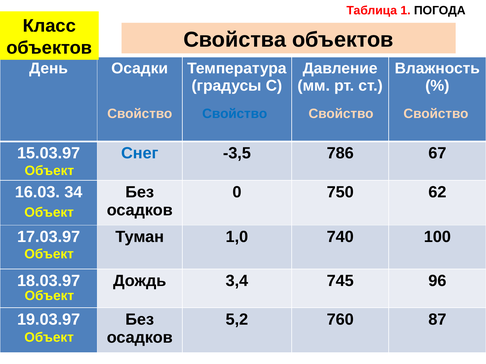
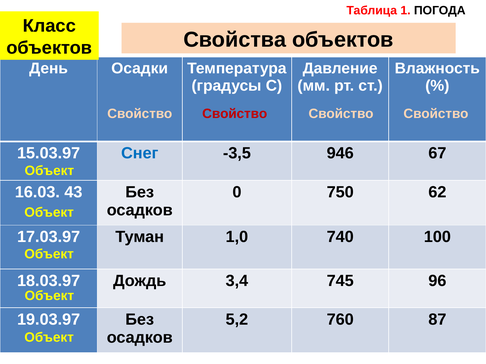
Свойство colour: blue -> red (235, 114)
786: 786 -> 946 (340, 153)
34: 34 -> 43 (73, 192)
